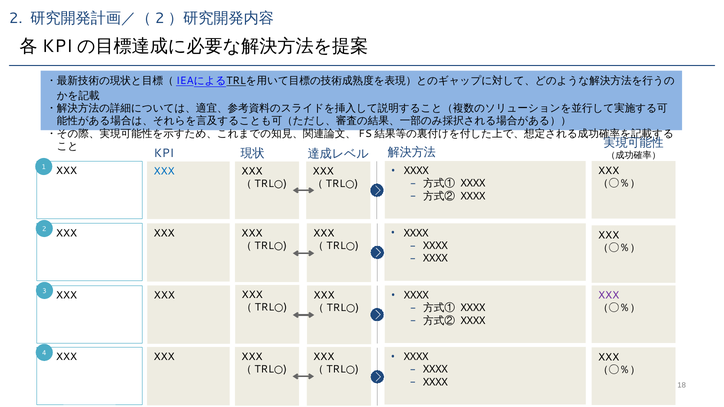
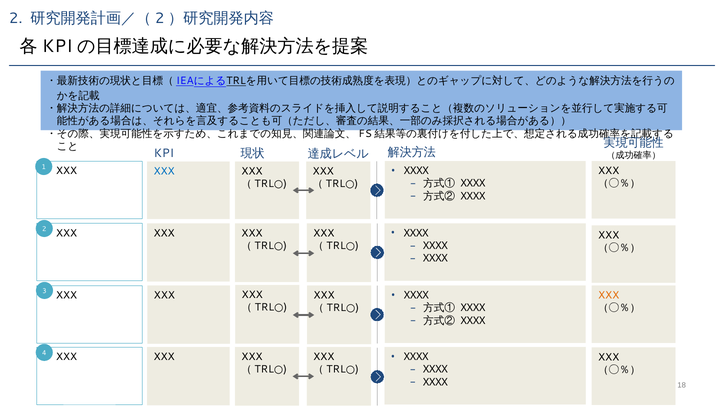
XXX colour: purple -> orange (609, 295)
